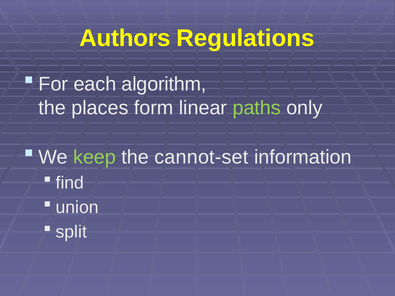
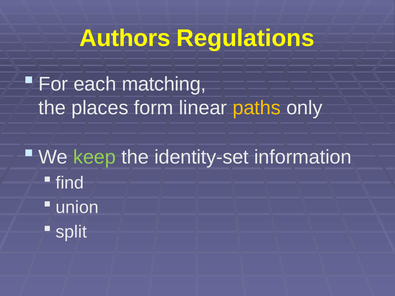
algorithm: algorithm -> matching (164, 84)
paths colour: light green -> yellow (257, 108)
cannot-set: cannot-set -> identity-set (202, 157)
